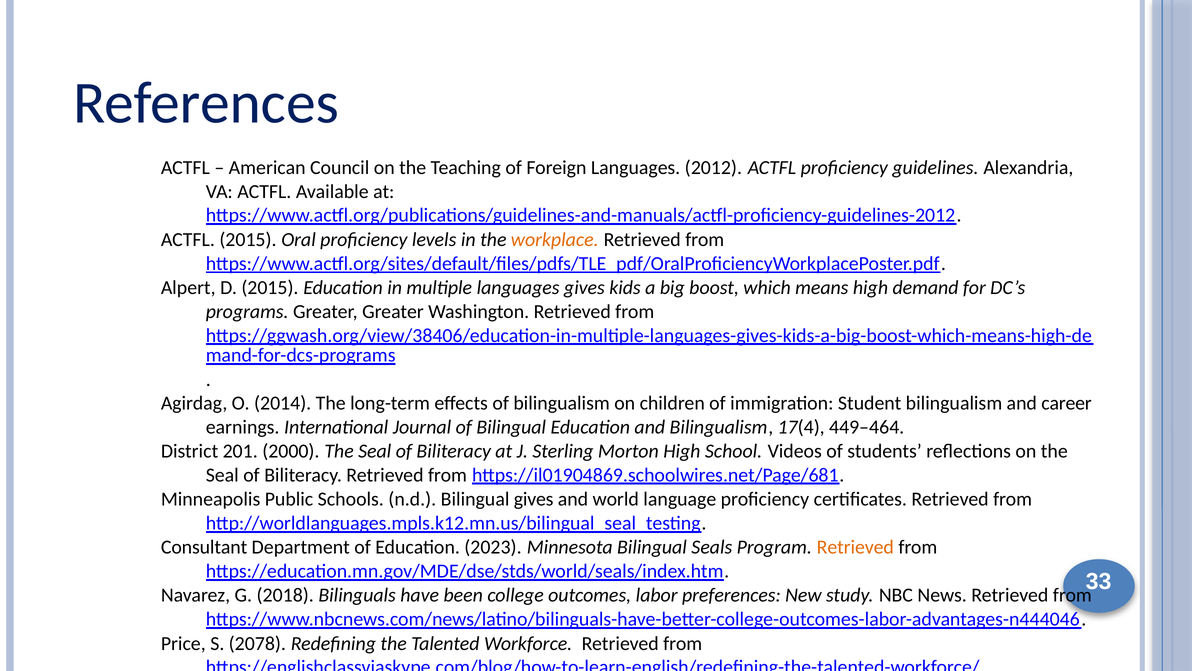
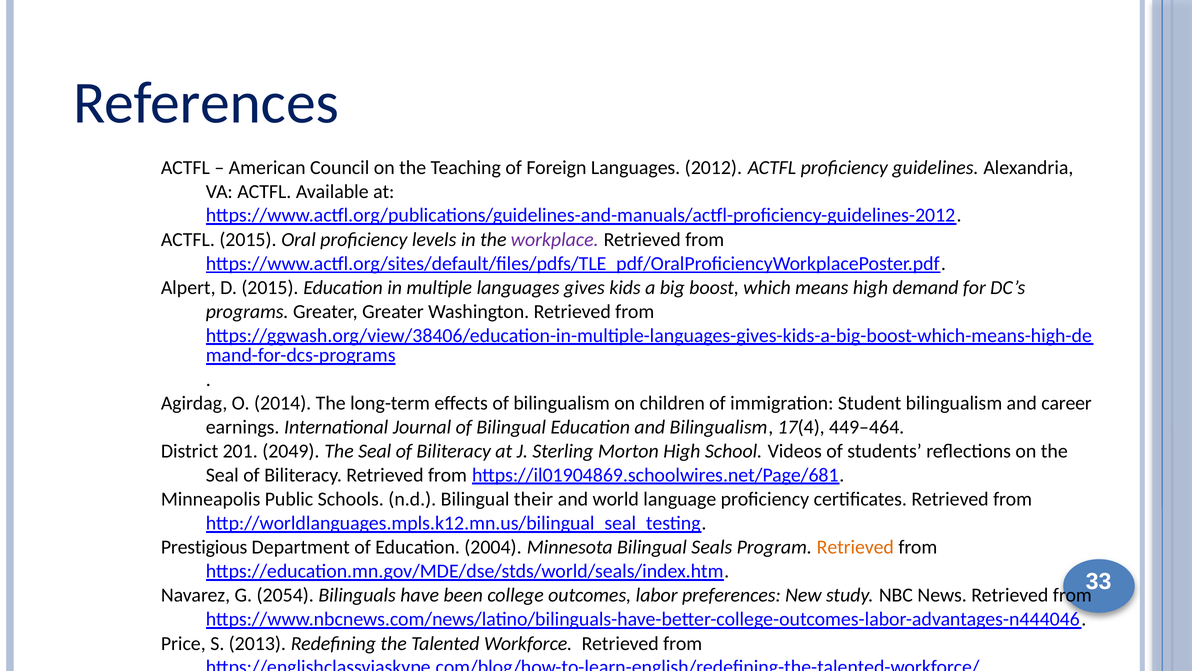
workplace colour: orange -> purple (555, 239)
2000: 2000 -> 2049 (291, 451)
Bilingual gives: gives -> their (533, 499)
Consultant: Consultant -> Prestigious (204, 547)
2023: 2023 -> 2004 (493, 547)
2018: 2018 -> 2054 (285, 595)
2078: 2078 -> 2013 (257, 643)
